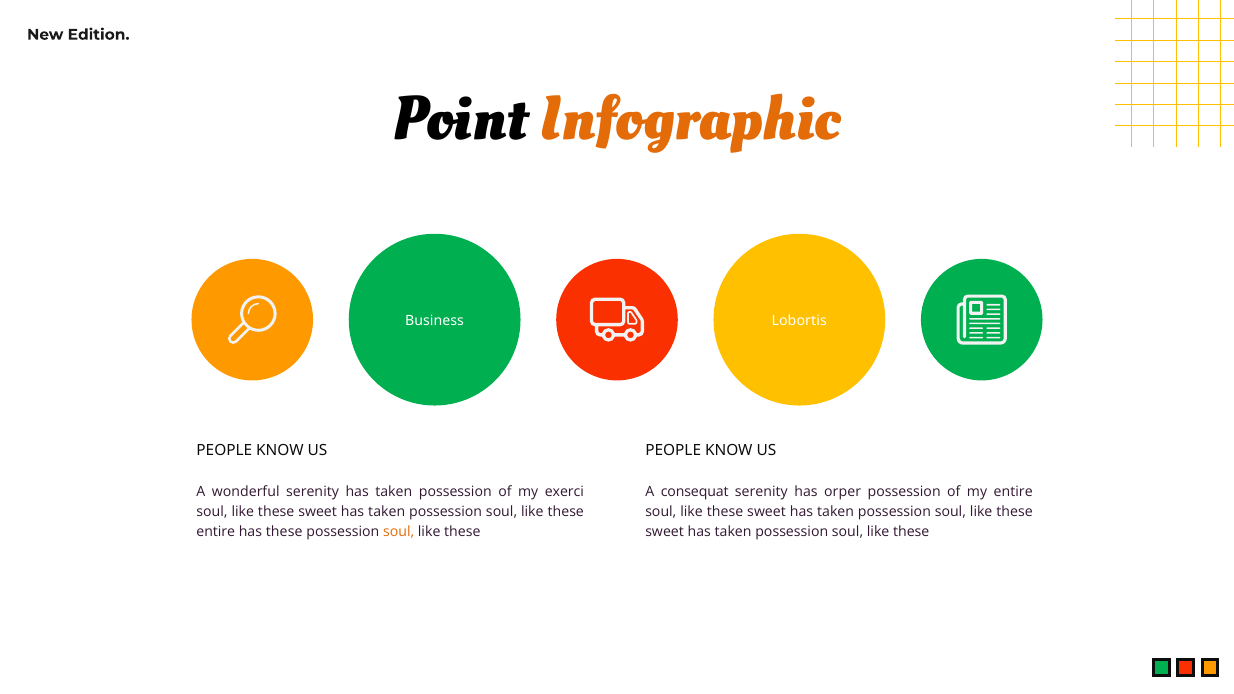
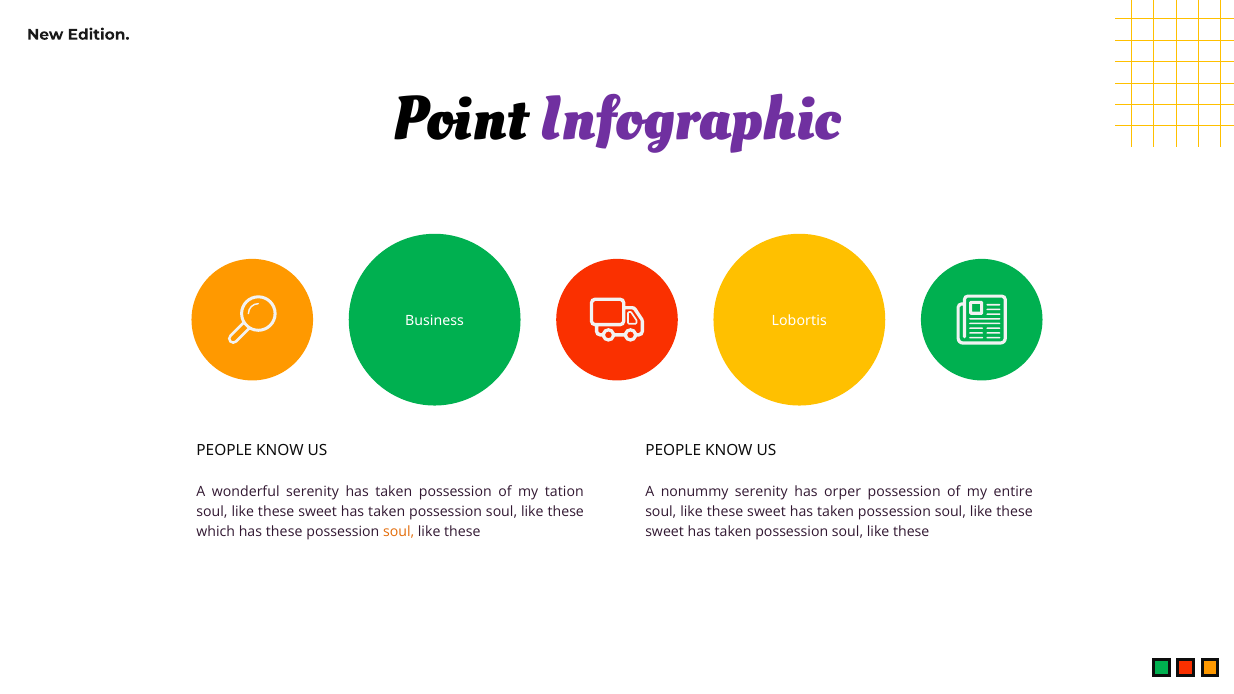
Infographic colour: orange -> purple (690, 120)
exerci: exerci -> tation (564, 492)
consequat: consequat -> nonummy (695, 492)
entire: entire -> which (216, 532)
